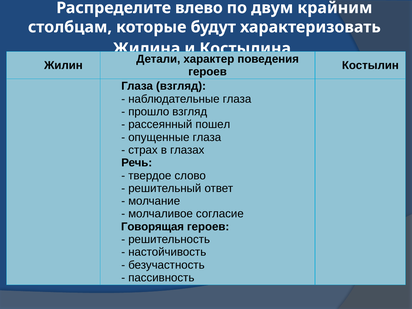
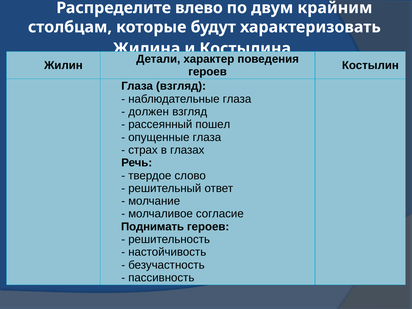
прошло: прошло -> должен (149, 112)
Говорящая: Говорящая -> Поднимать (153, 227)
